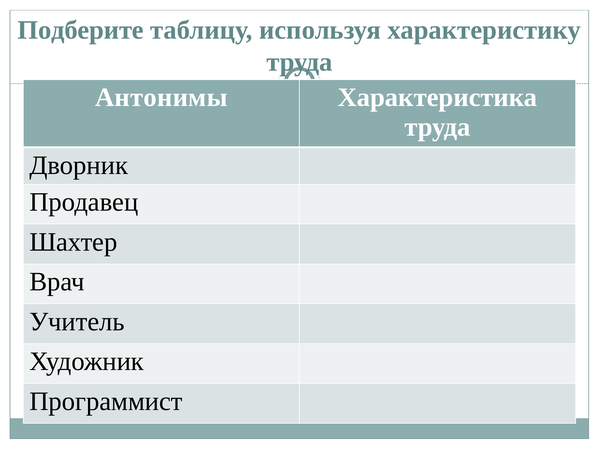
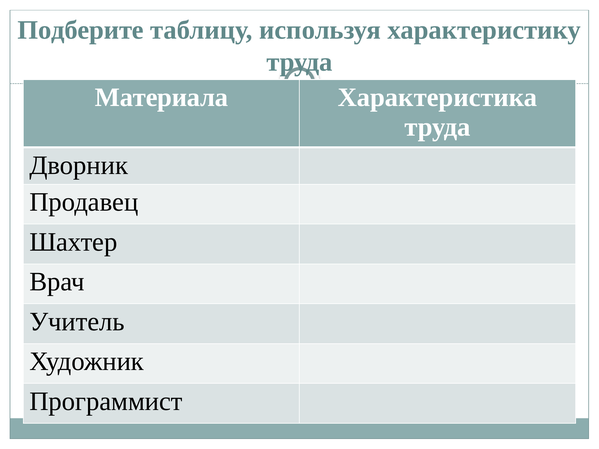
Антонимы: Антонимы -> Материала (162, 98)
